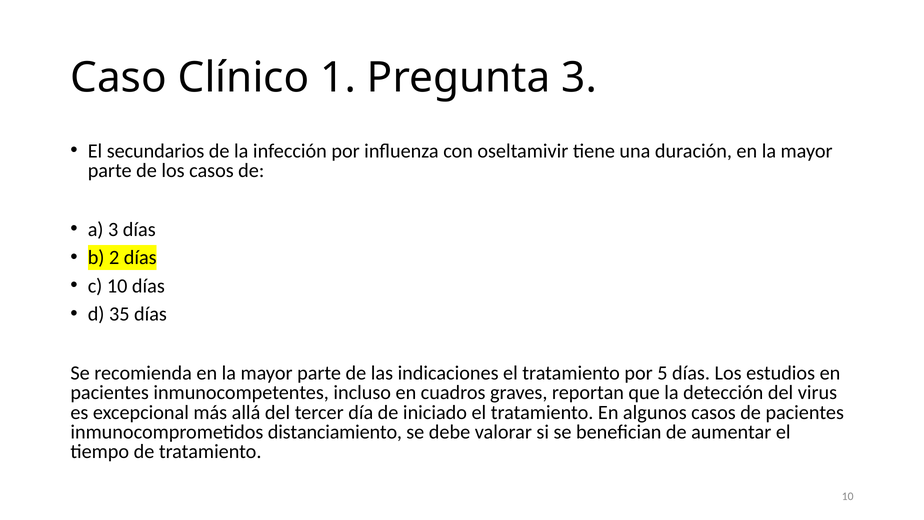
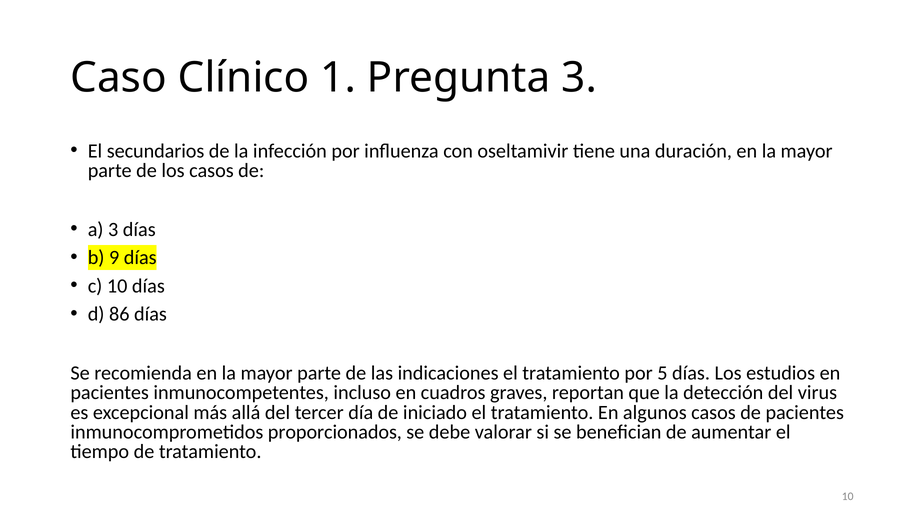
2: 2 -> 9 (114, 258)
35: 35 -> 86 (119, 314)
distanciamiento: distanciamiento -> proporcionados (335, 432)
